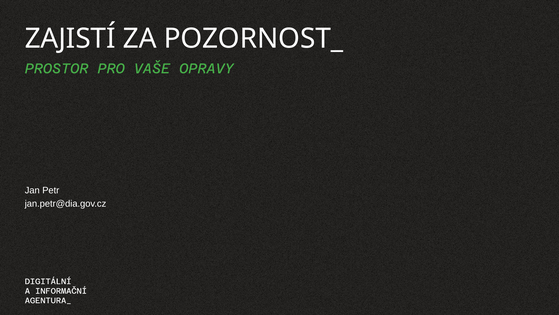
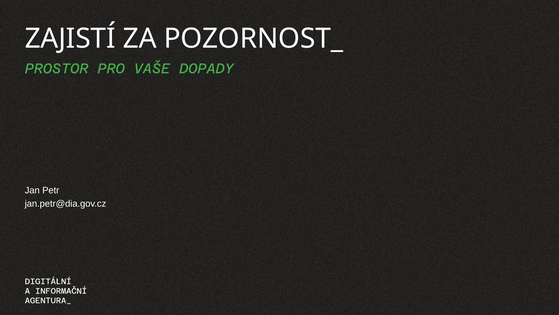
OPRAVY: OPRAVY -> DOPADY (207, 69)
